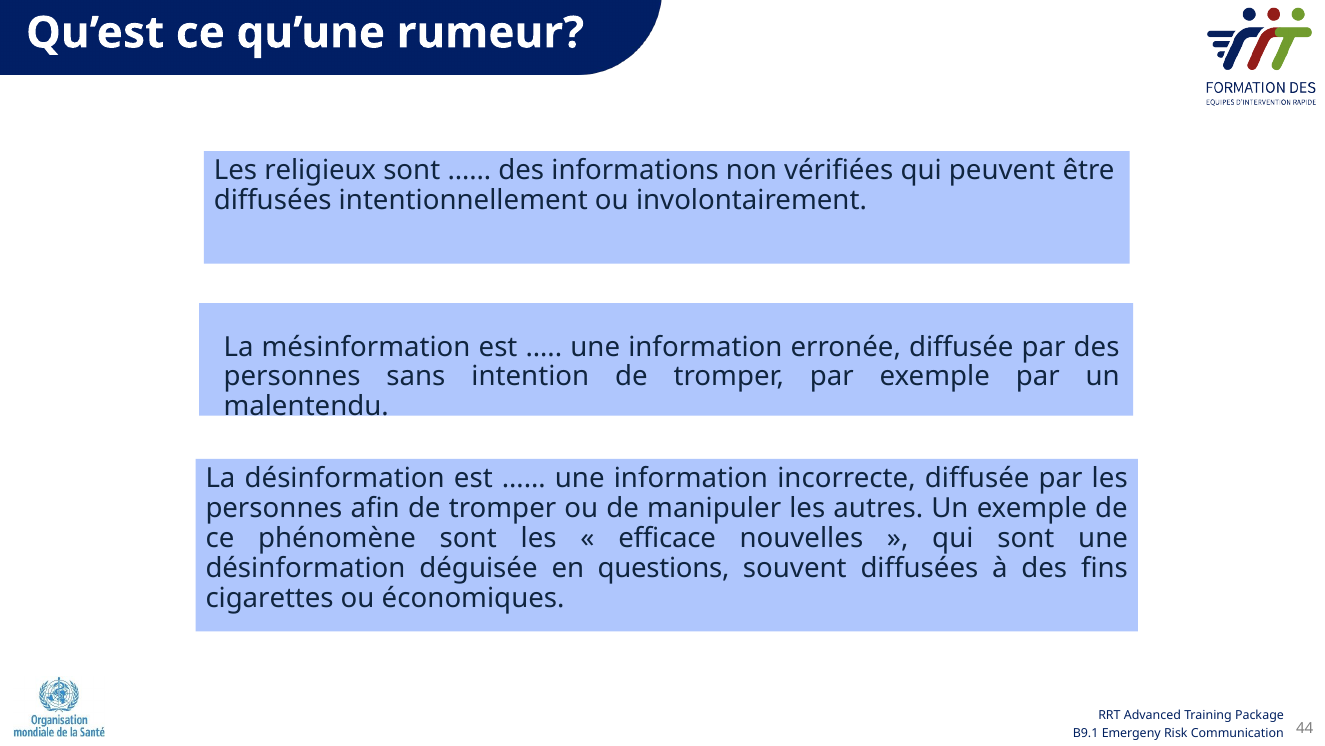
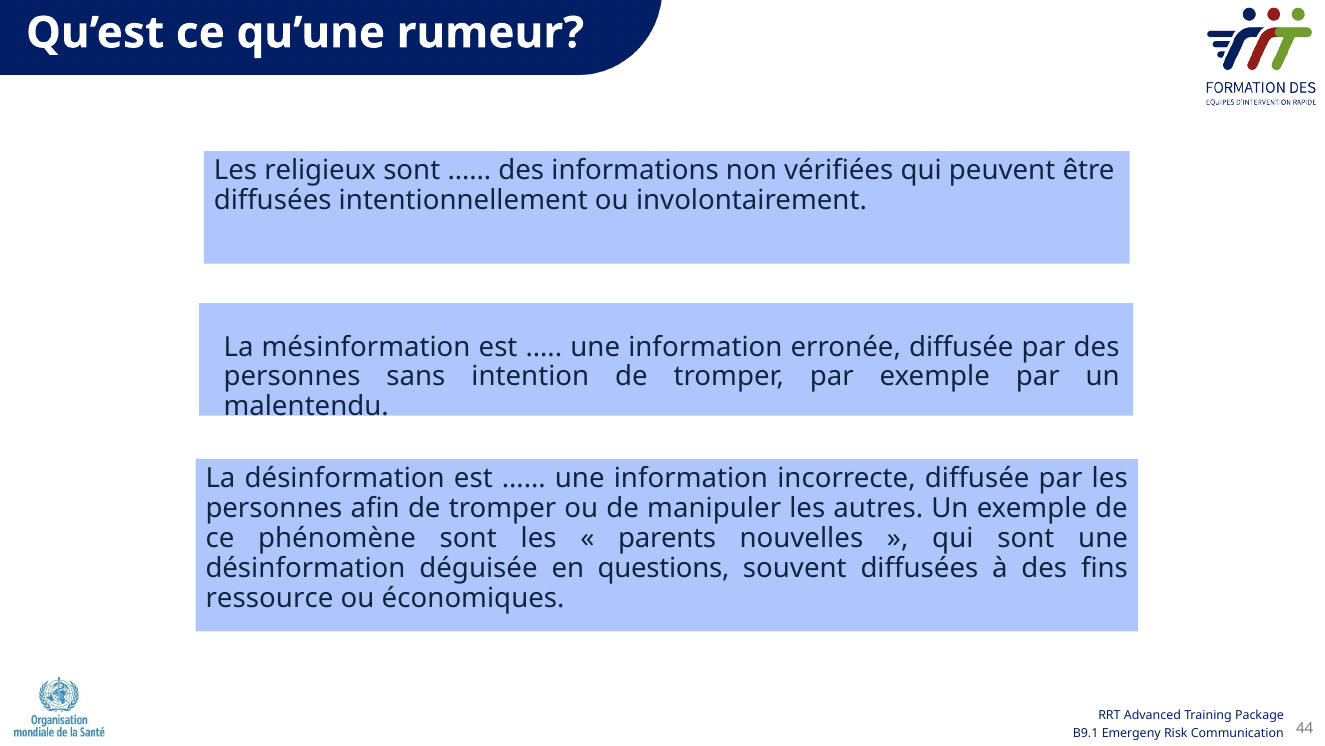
efficace: efficace -> parents (667, 538)
cigarettes: cigarettes -> ressource (269, 598)
